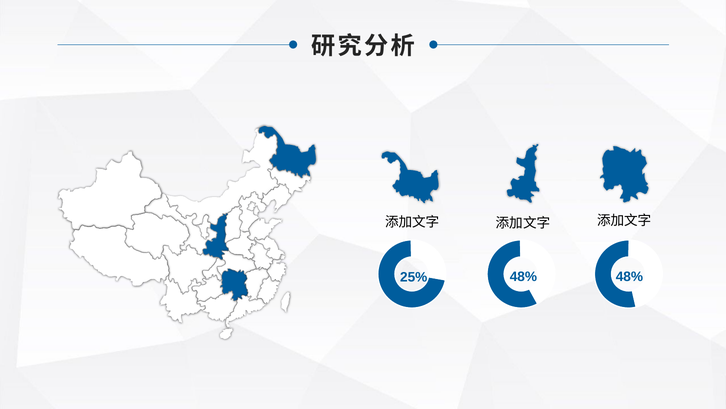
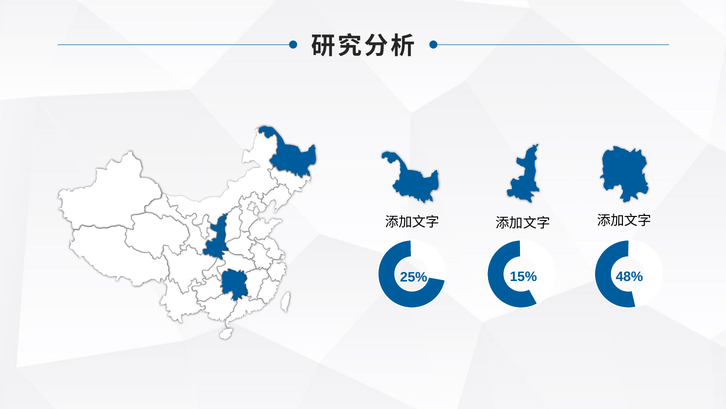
25% 48%: 48% -> 15% (523, 277)
